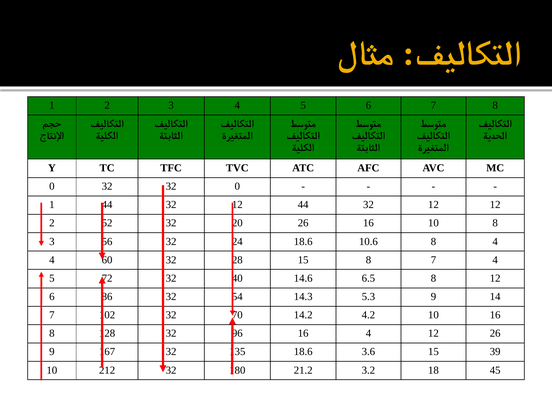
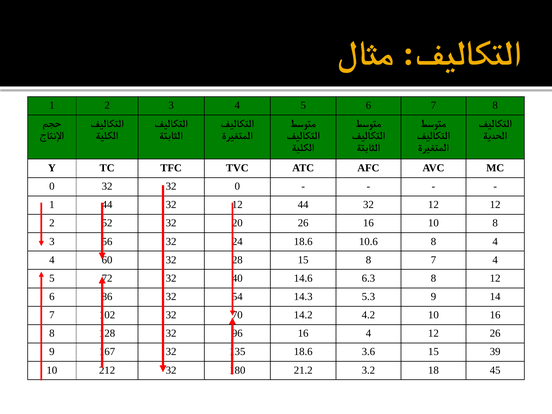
6.5: 6.5 -> 6.3 (368, 278)
